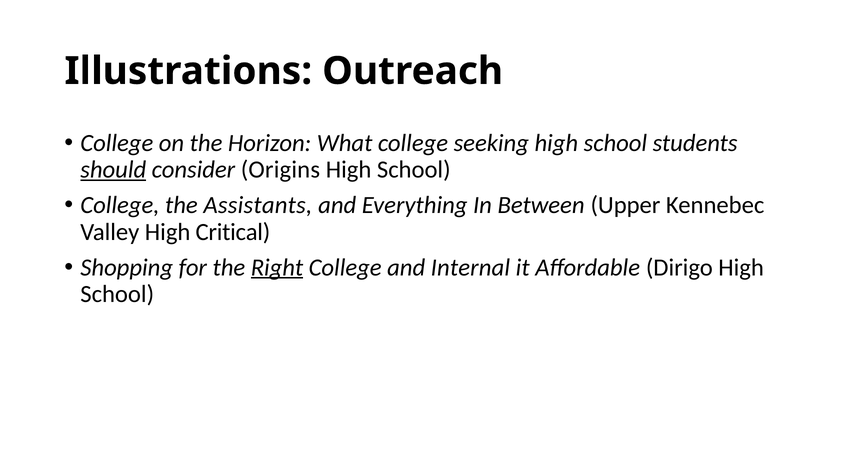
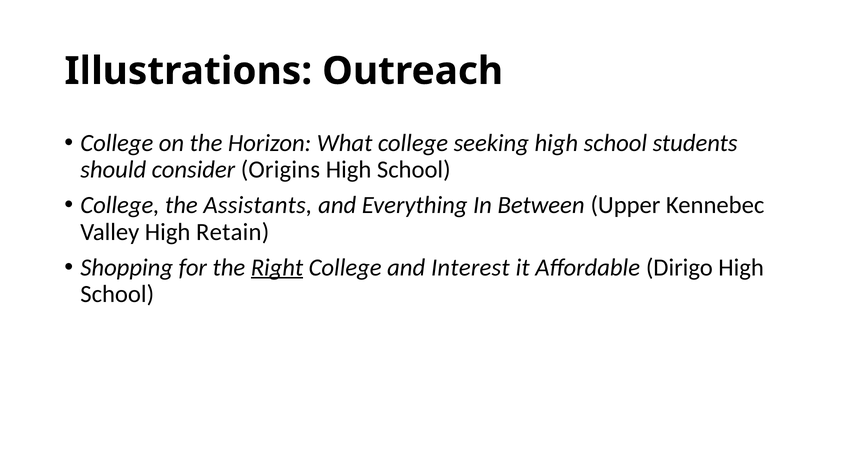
should underline: present -> none (113, 170)
Critical: Critical -> Retain (233, 232)
Internal: Internal -> Interest (470, 267)
